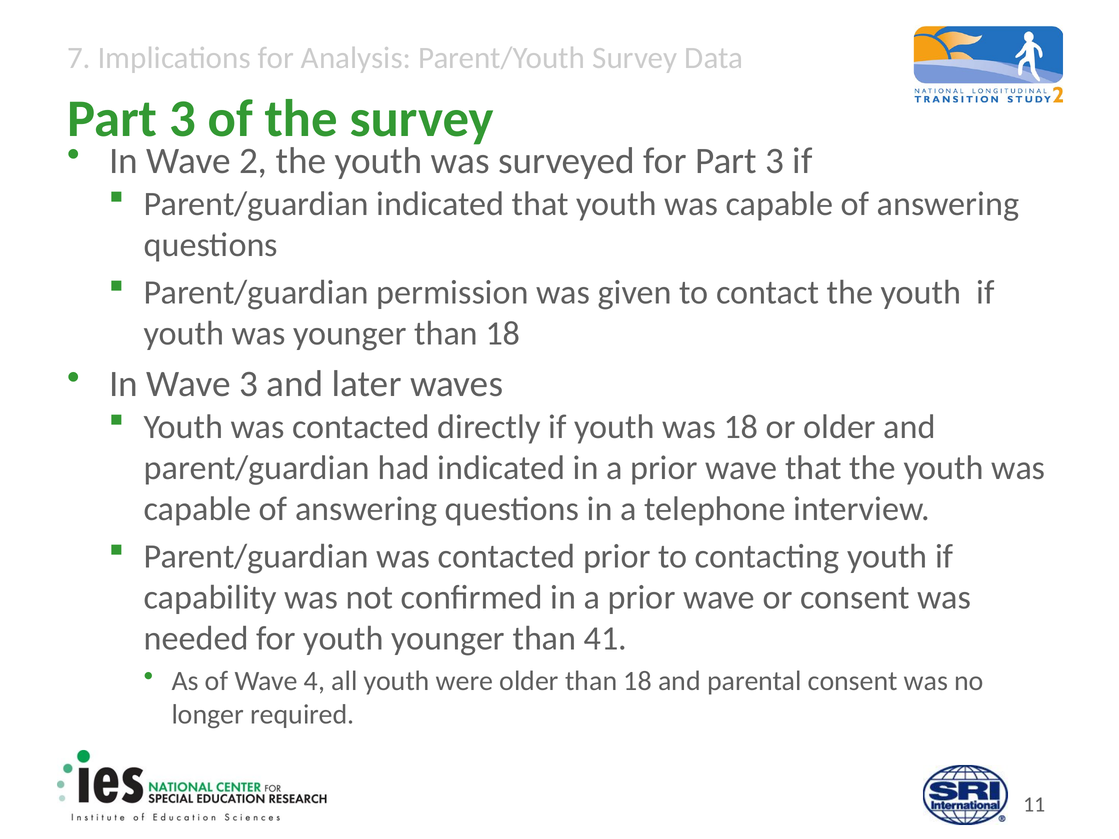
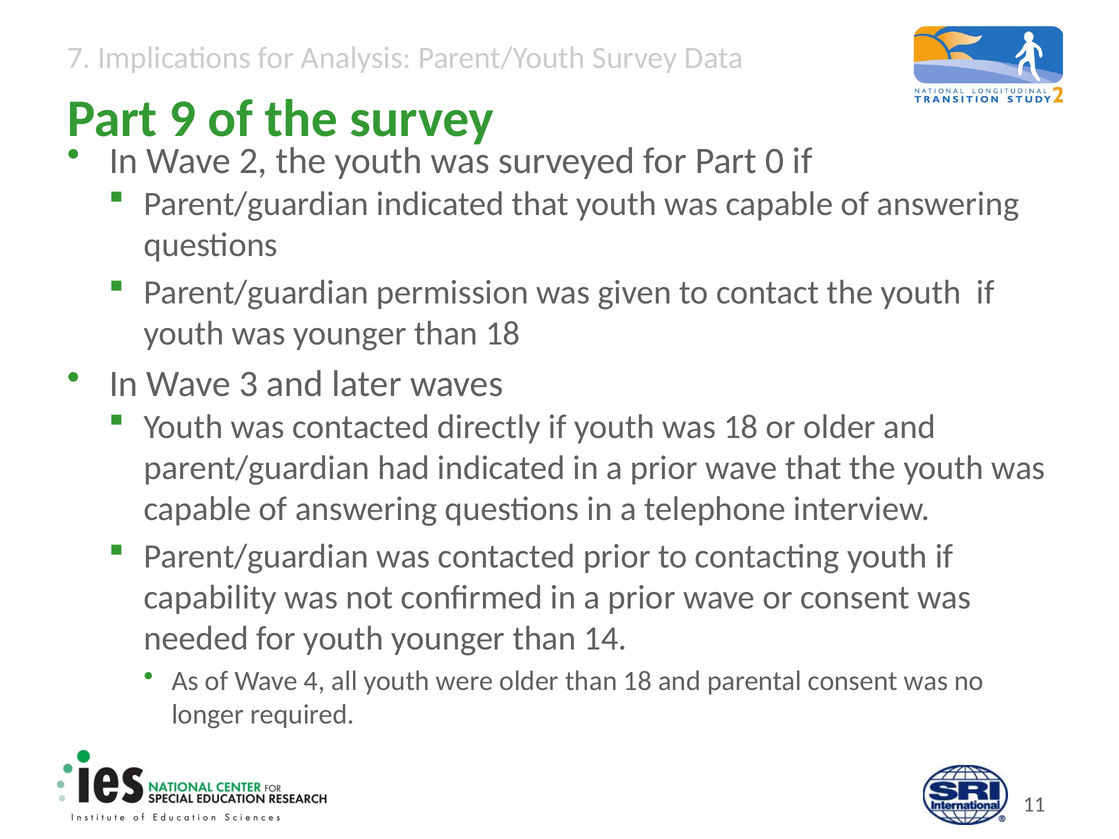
3: 3 -> 9 (182, 119)
for Part 3: 3 -> 0 (775, 161)
41: 41 -> 14 (605, 639)
